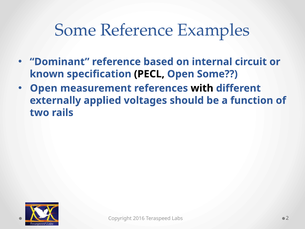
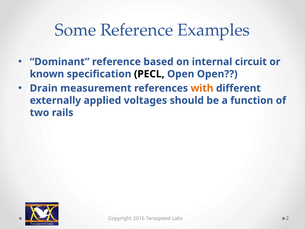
Open Some: Some -> Open (217, 74)
Open: Open -> Drain (44, 88)
with colour: black -> orange (202, 88)
